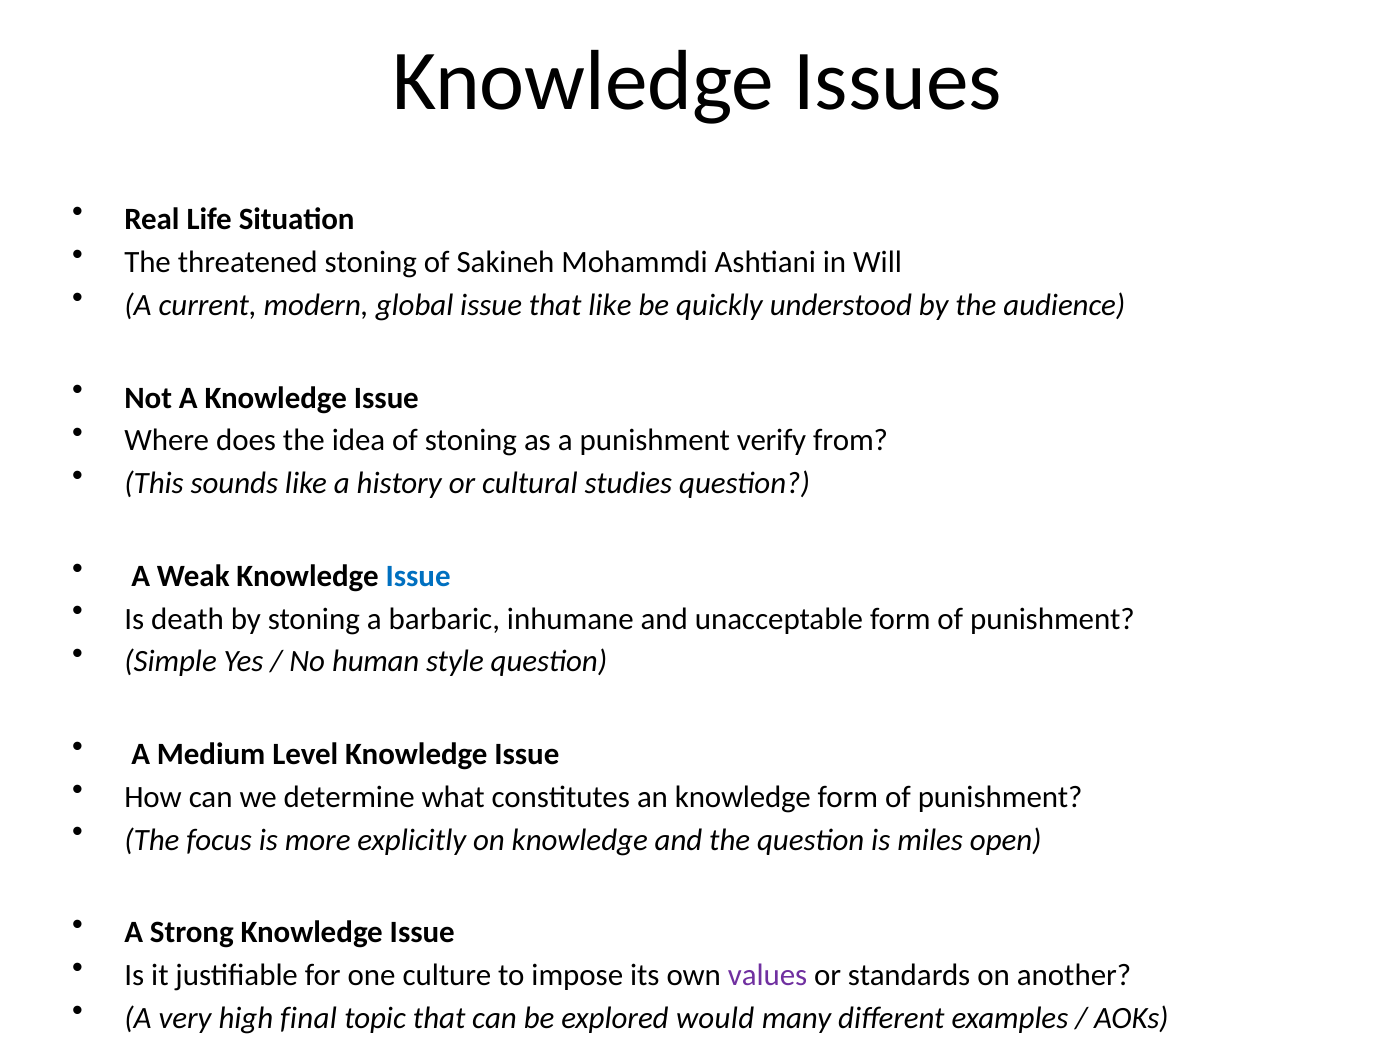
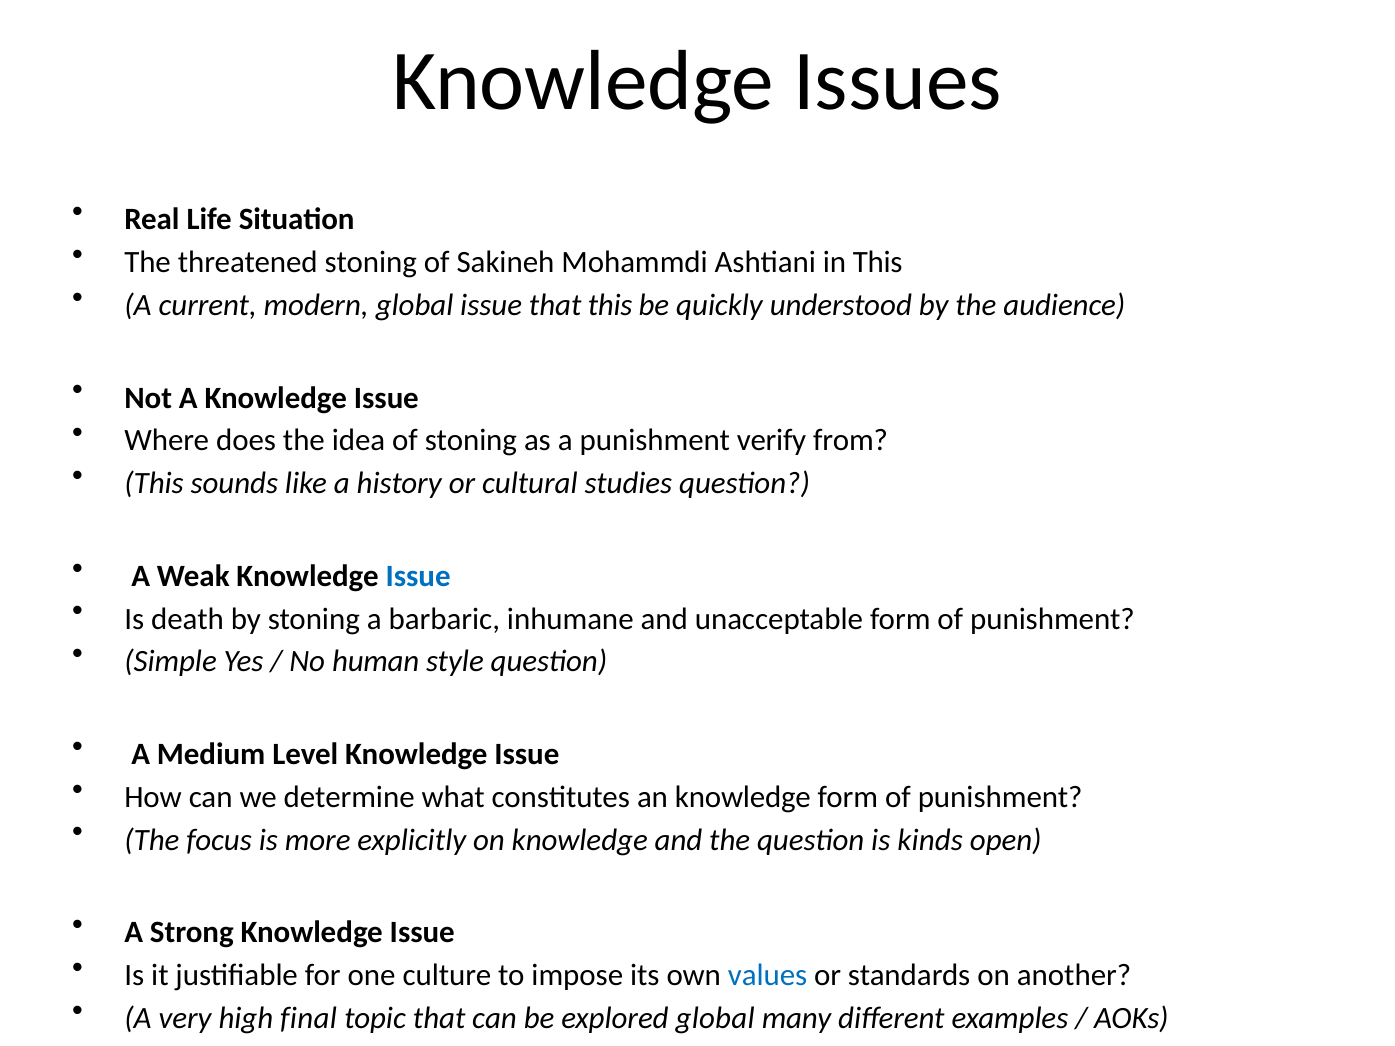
in Will: Will -> This (878, 262)
that like: like -> this (610, 305)
miles: miles -> kinds (930, 840)
values colour: purple -> blue (768, 976)
explored would: would -> global (715, 1018)
